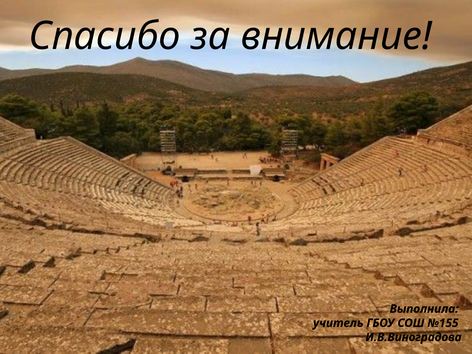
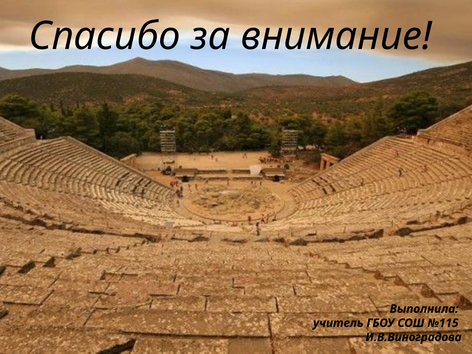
№155: №155 -> №115 (443, 323)
